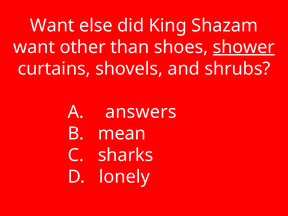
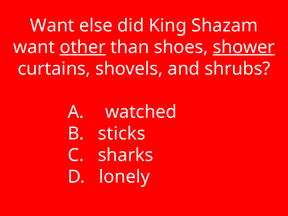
other underline: none -> present (83, 47)
answers: answers -> watched (141, 112)
mean: mean -> sticks (122, 134)
